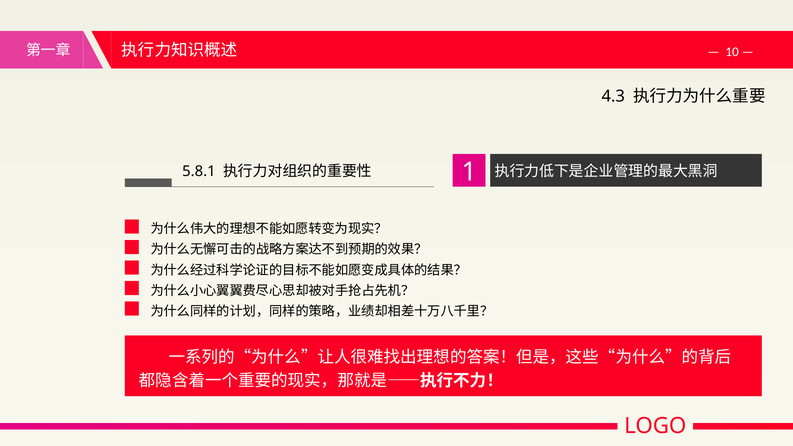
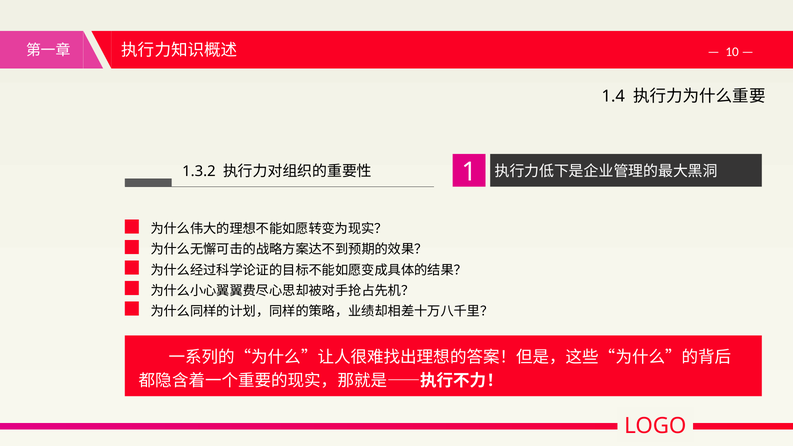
4.3: 4.3 -> 1.4 (613, 97)
5.8.1: 5.8.1 -> 1.3.2 (199, 171)
